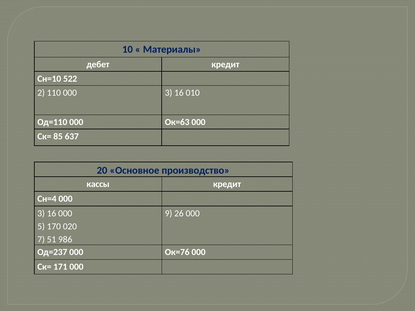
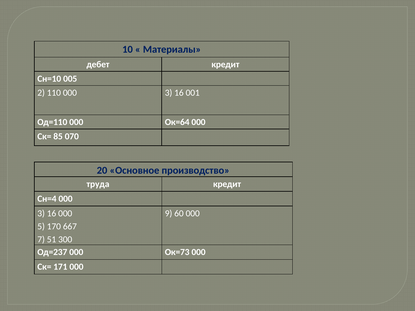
522: 522 -> 005 (70, 79)
010: 010 -> 001 (193, 93)
Ок=63: Ок=63 -> Ок=64 (177, 122)
637: 637 -> 070 (72, 136)
кассы: кассы -> труда (98, 184)
26: 26 -> 60 (179, 214)
020: 020 -> 667 (70, 227)
986: 986 -> 300 (65, 240)
Ок=76: Ок=76 -> Ок=73 (177, 252)
